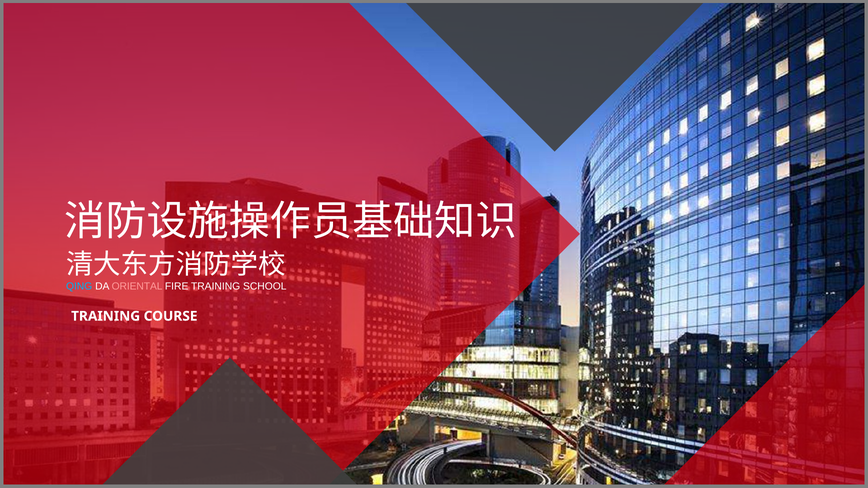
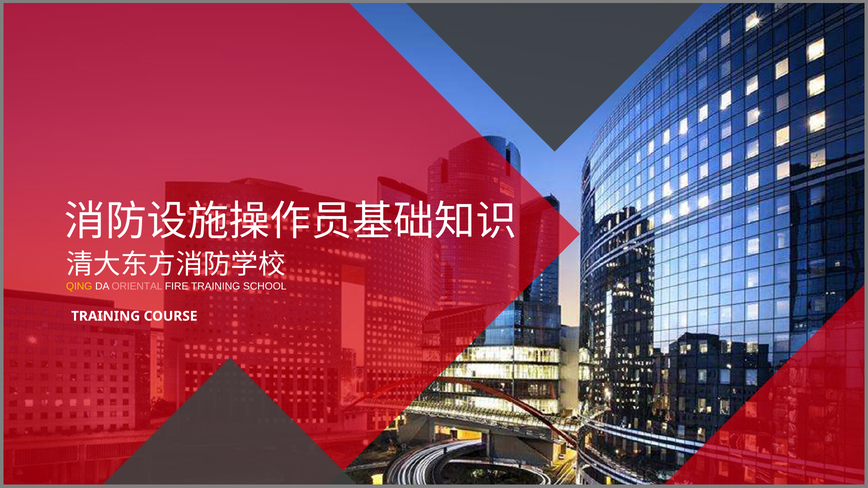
QING colour: light blue -> yellow (79, 286)
